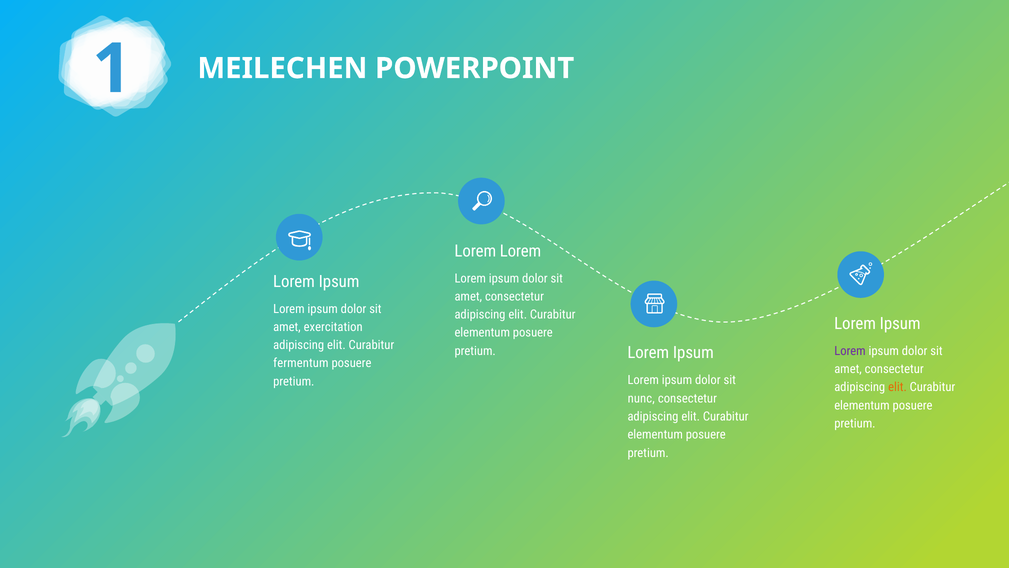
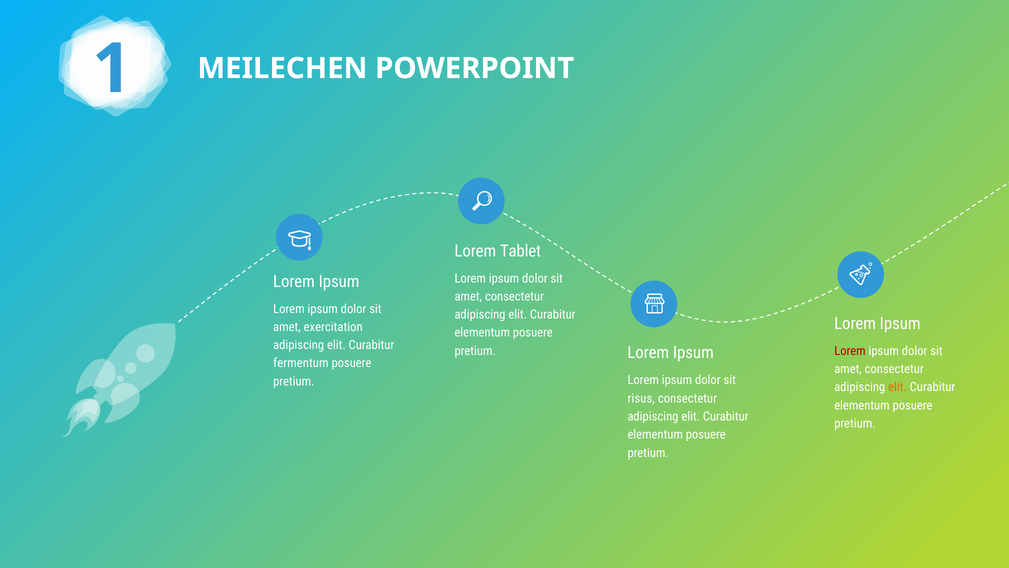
Lorem: Lorem -> Tablet (521, 251)
Lorem colour: purple -> red (850, 351)
nunc: nunc -> risus (641, 398)
